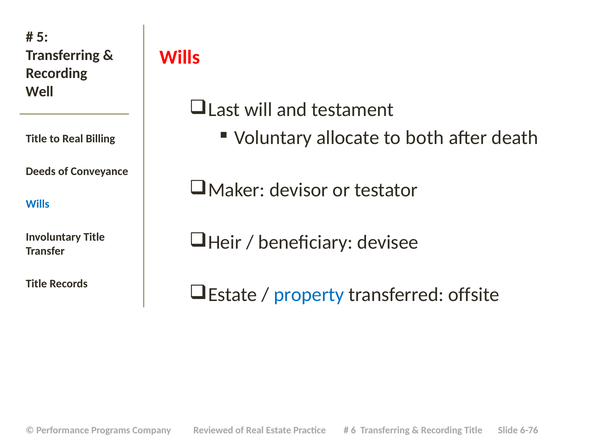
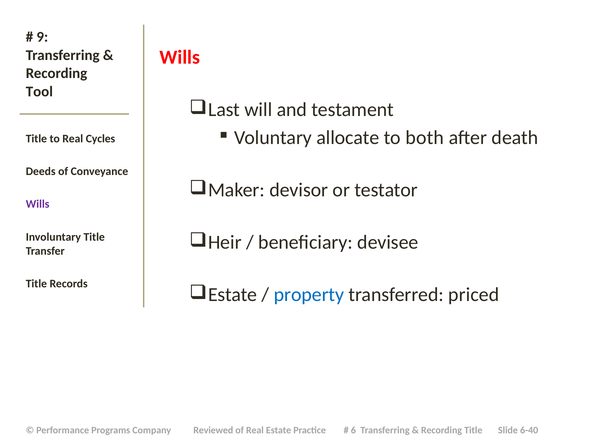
5: 5 -> 9 (42, 37)
Well: Well -> Tool (39, 91)
Billing: Billing -> Cycles (100, 139)
Wills colour: blue -> purple (38, 204)
offsite: offsite -> priced (474, 295)
6-76: 6-76 -> 6-40 (529, 431)
